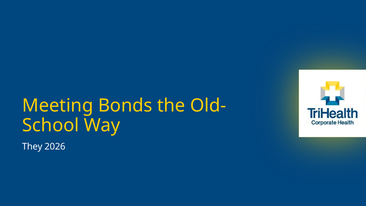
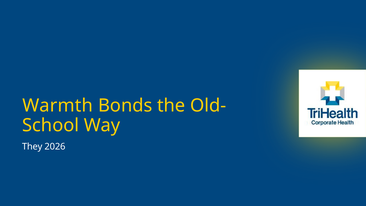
Meeting: Meeting -> Warmth (58, 105)
